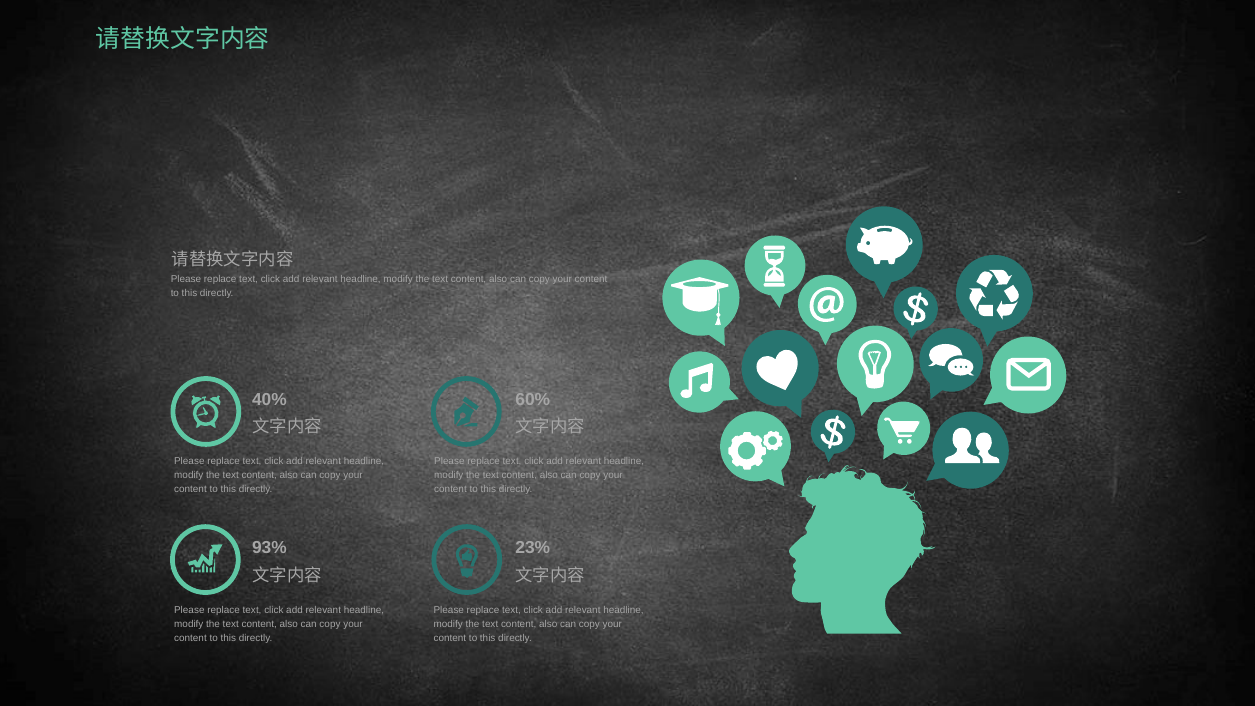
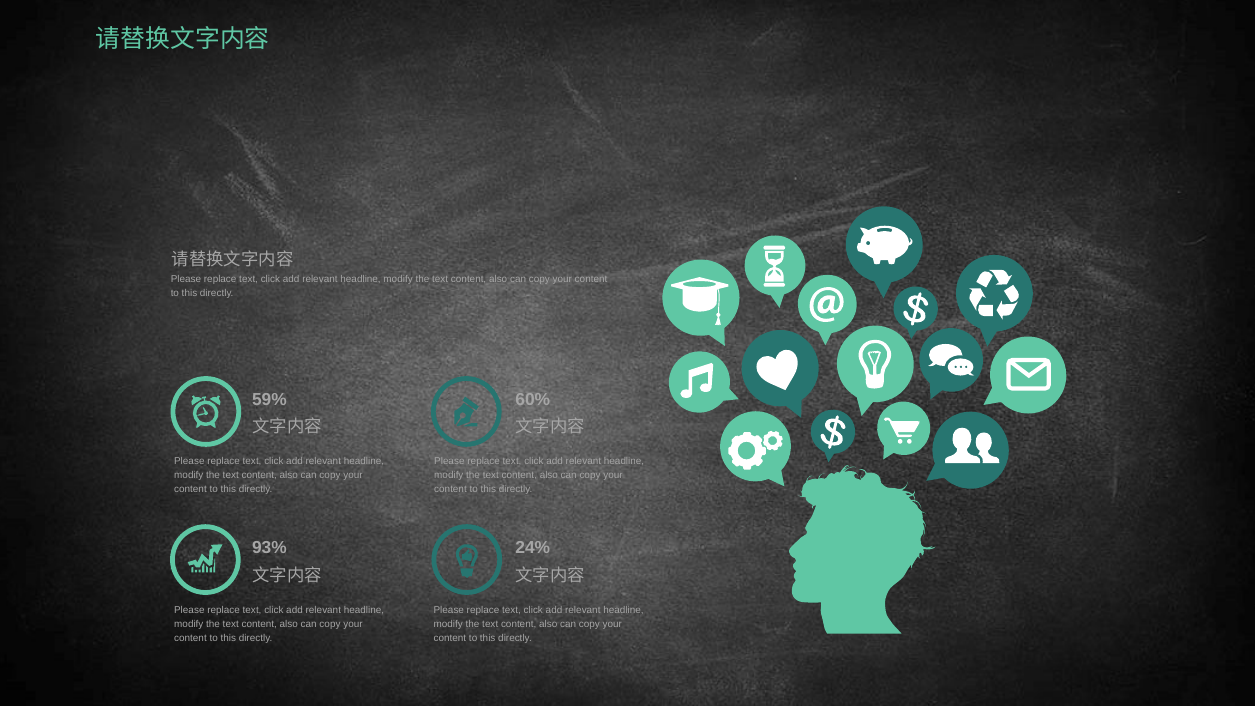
40%: 40% -> 59% (269, 400)
23%: 23% -> 24% (533, 547)
